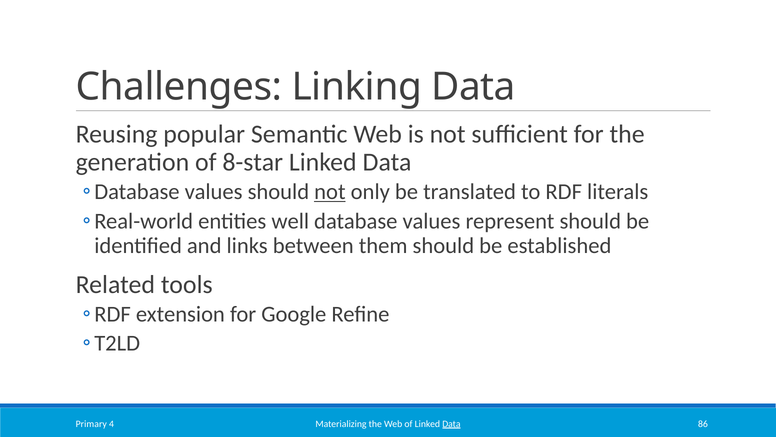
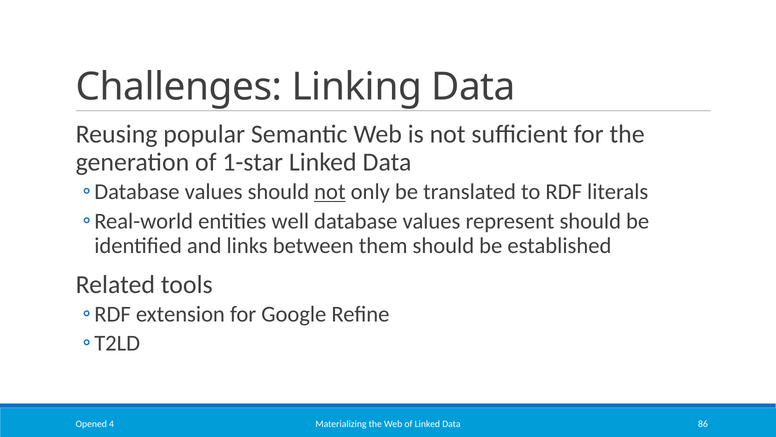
8-star: 8-star -> 1-star (253, 162)
Data underline: present -> none (451, 423)
Primary: Primary -> Opened (91, 423)
